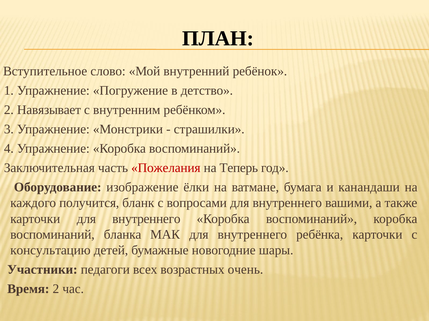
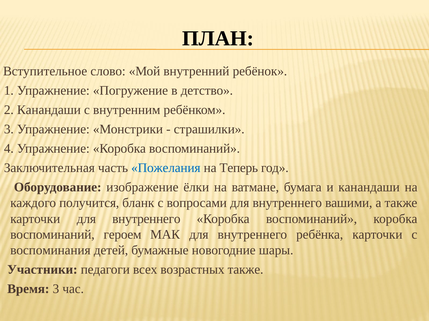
2 Навязывает: Навязывает -> Канандаши (49, 110)
Пожелания colour: red -> blue (166, 168)
бланка: бланка -> героем (123, 235)
консультацию: консультацию -> воспоминания (50, 251)
возрастных очень: очень -> также (246, 270)
Время 2: 2 -> 3 (56, 290)
